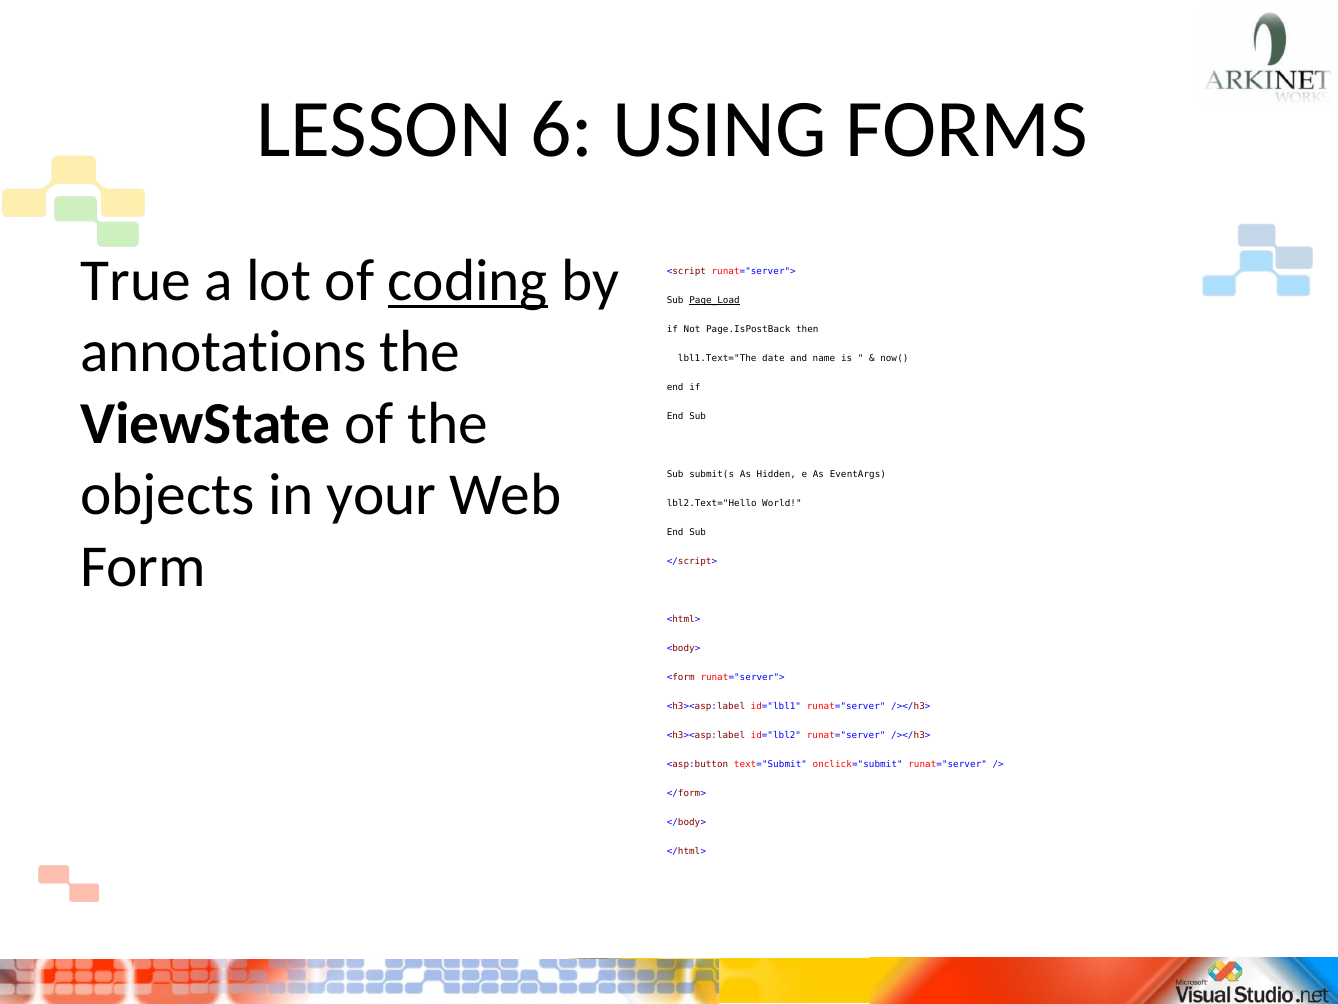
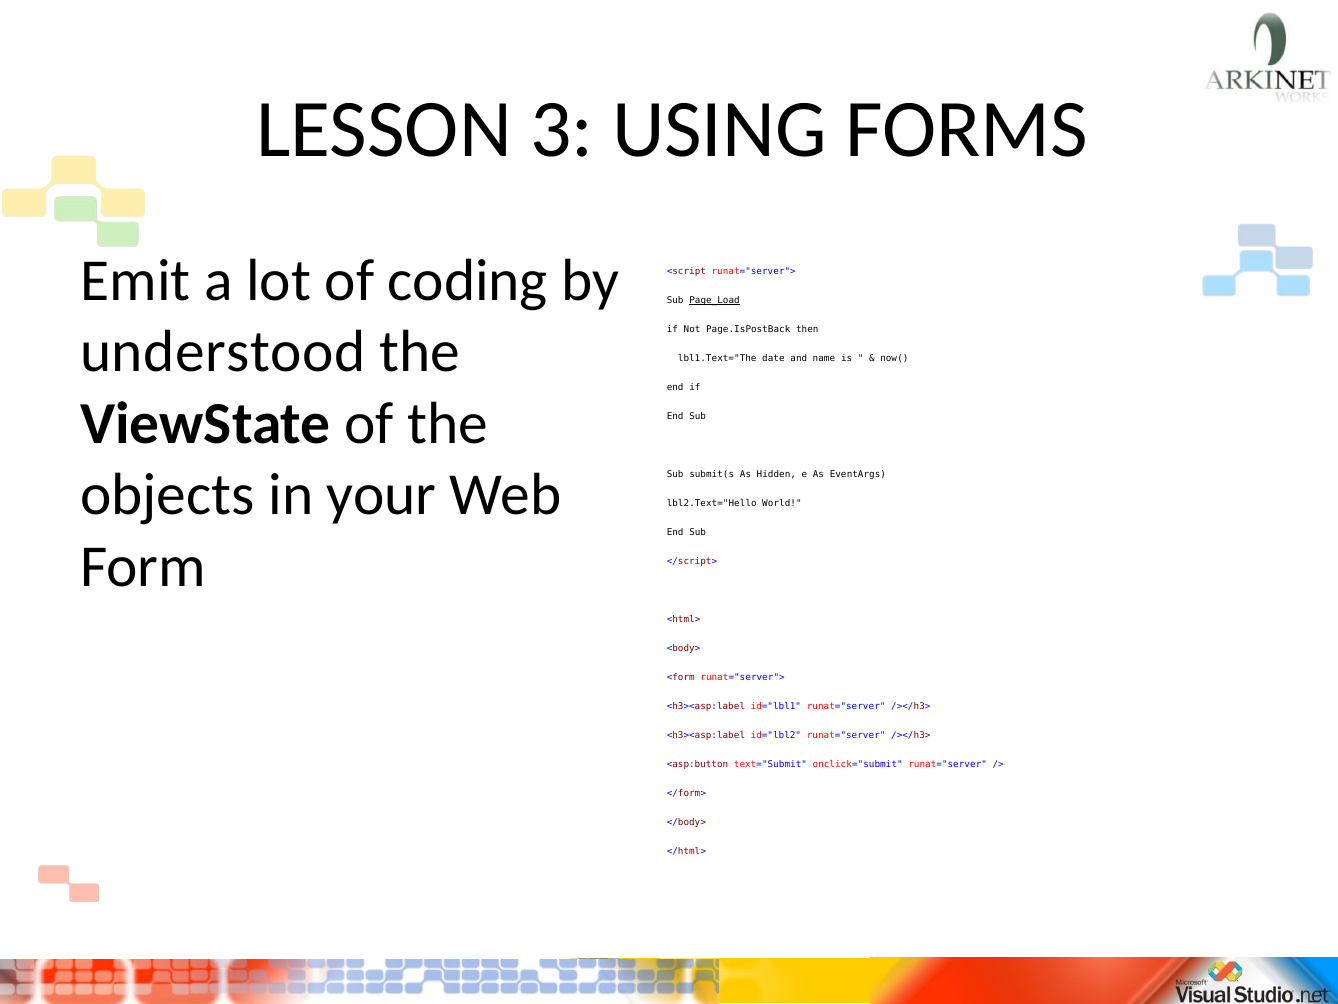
6: 6 -> 3 (562, 130)
True: True -> Emit (136, 281)
coding underline: present -> none (468, 281)
annotations: annotations -> understood (223, 352)
